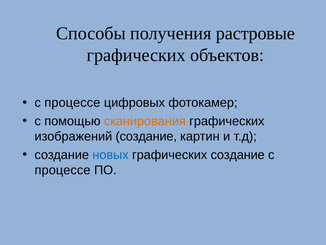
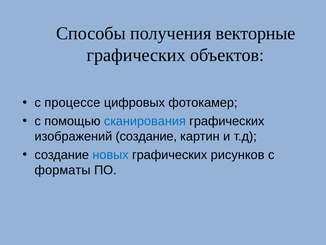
растровые: растровые -> векторные (256, 33)
сканирования colour: orange -> blue (145, 121)
графических создание: создание -> рисунков (238, 155)
процессе: процессе -> форматы (63, 170)
